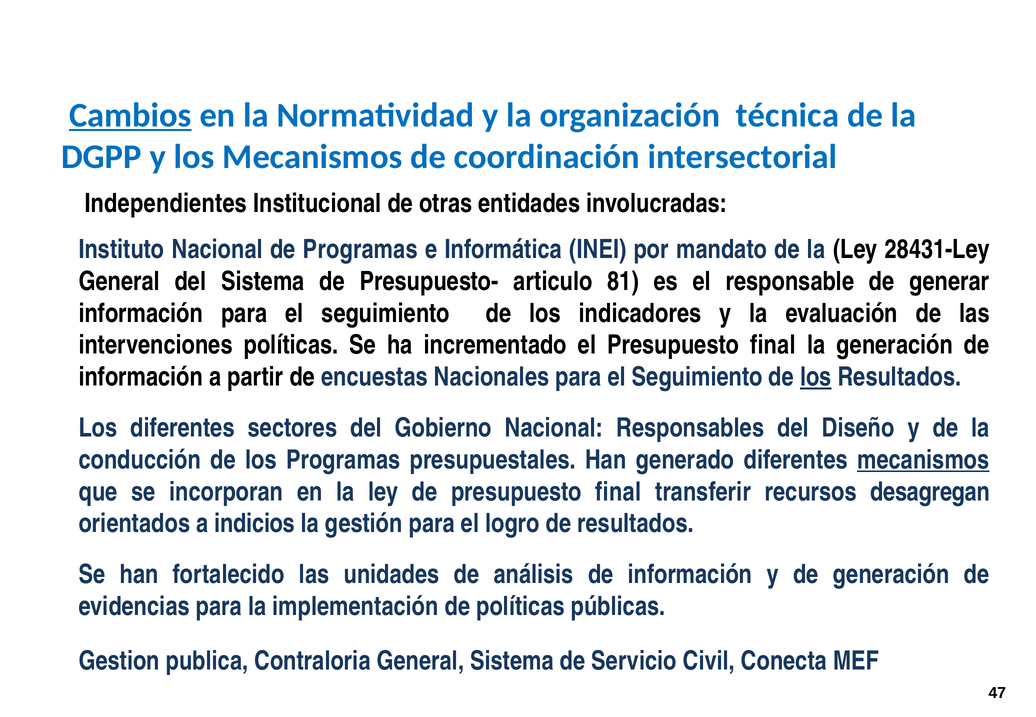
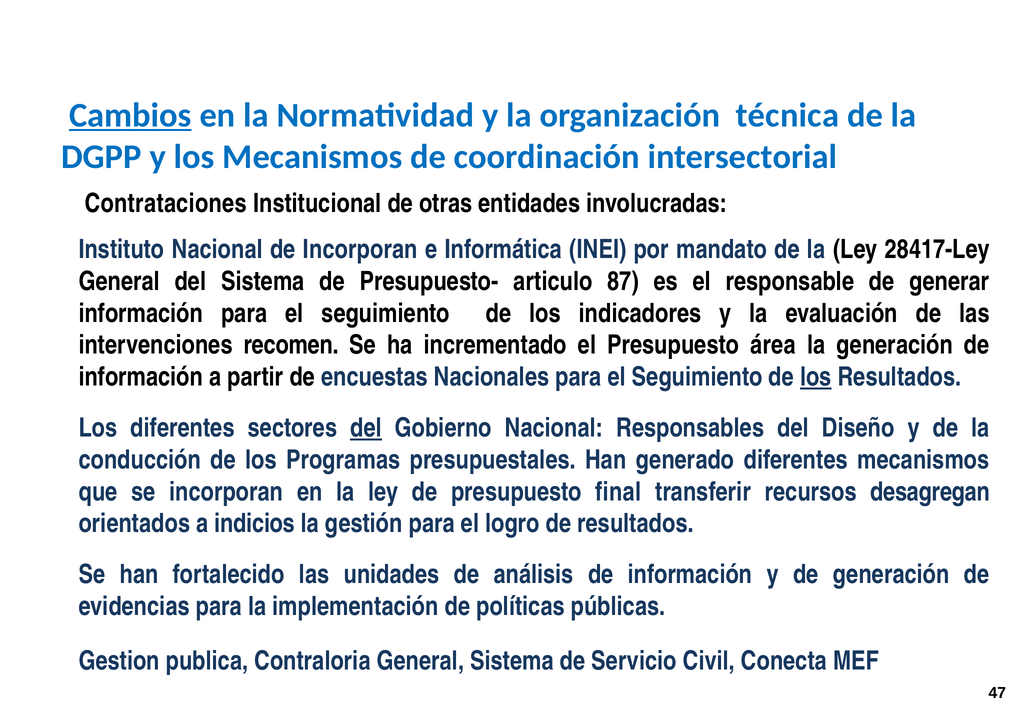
Independientes: Independientes -> Contrataciones (166, 203)
de Programas: Programas -> Incorporan (360, 250)
28431-Ley: 28431-Ley -> 28417-Ley (937, 250)
81: 81 -> 87 (623, 282)
intervenciones políticas: políticas -> recomen (291, 345)
el Presupuesto final: final -> área (773, 345)
del underline: none -> present (366, 428)
mecanismos underline: present -> none (923, 460)
